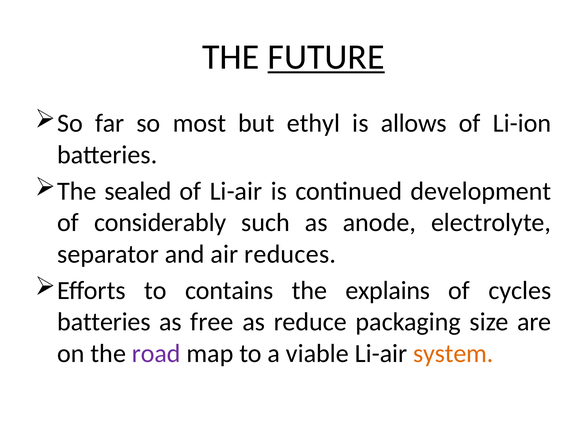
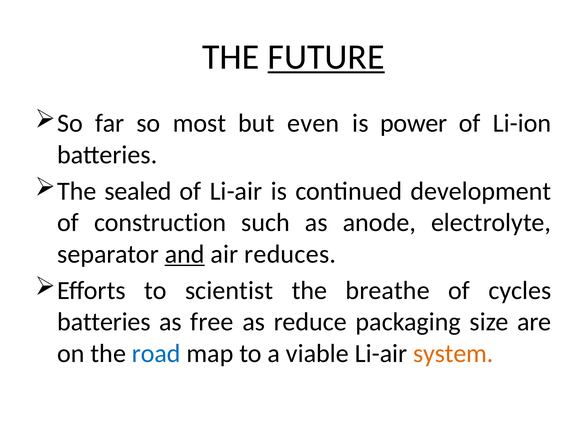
ethyl: ethyl -> even (313, 123)
allows: allows -> power (414, 123)
considerably: considerably -> construction (160, 222)
and underline: none -> present (185, 254)
contains: contains -> scientist (229, 290)
explains: explains -> breathe (388, 290)
road colour: purple -> blue (156, 353)
